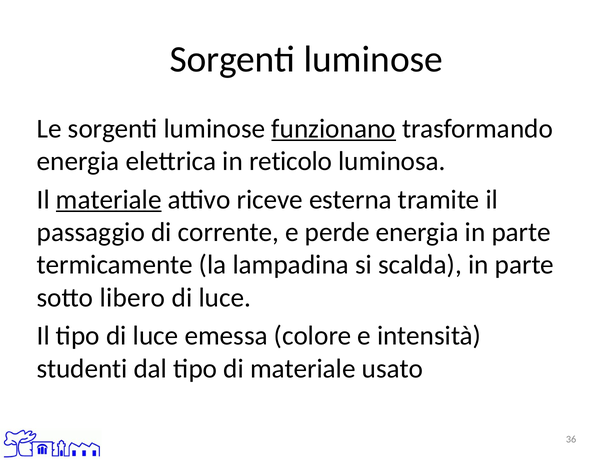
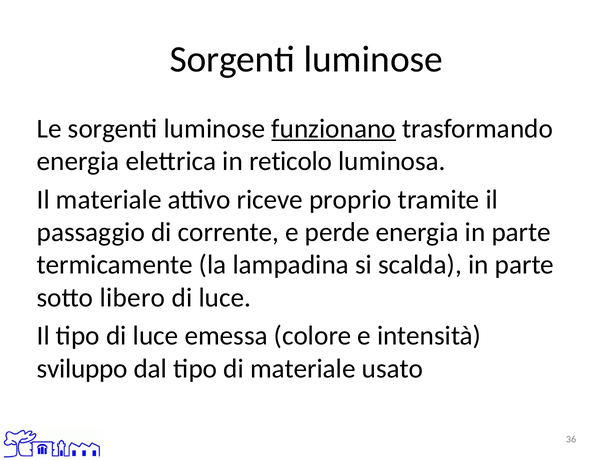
materiale underline: present -> none (109, 199)
esterna: esterna -> proprio (350, 199)
studenti: studenti -> sviluppo (82, 368)
